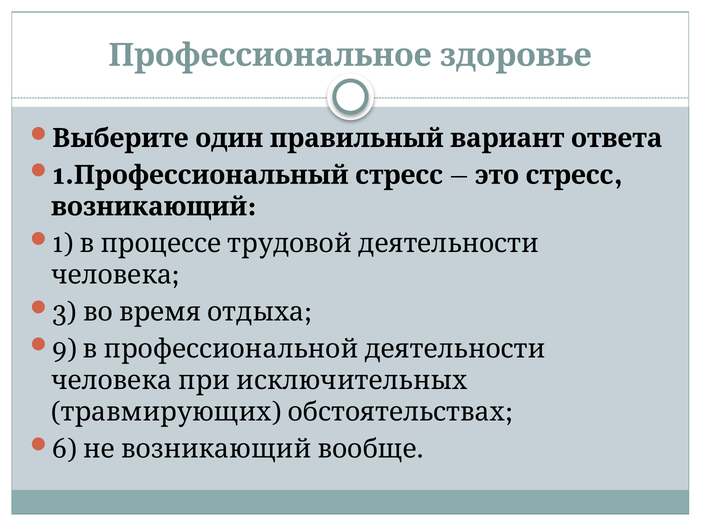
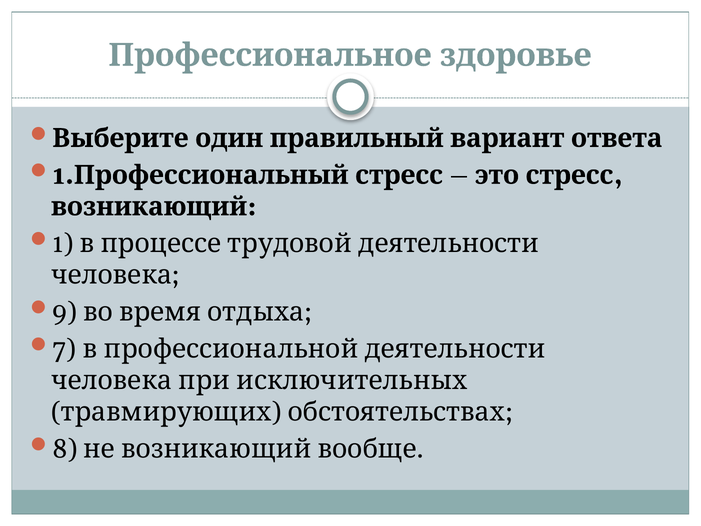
3: 3 -> 9 (65, 312)
9: 9 -> 7 (64, 349)
6: 6 -> 8 (65, 449)
